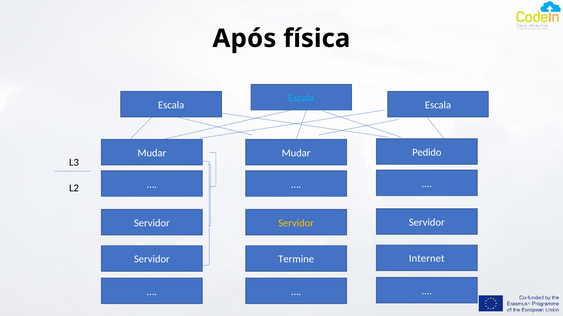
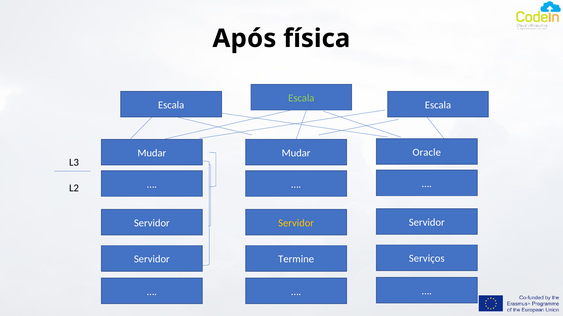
Escala colour: light blue -> light green (301, 98)
Pedido: Pedido -> Oracle (427, 153)
Internet: Internet -> Serviços (427, 259)
